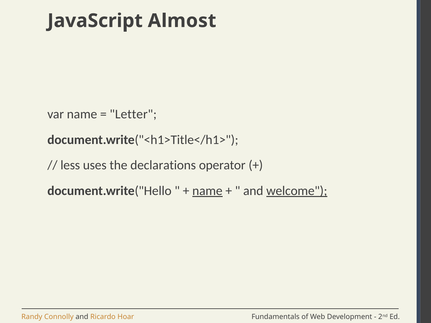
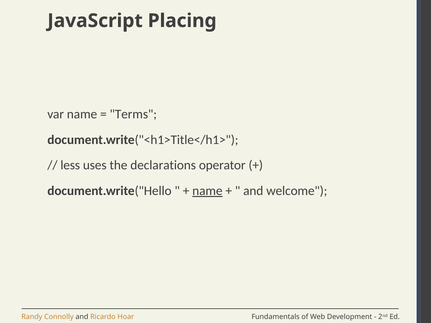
Almost: Almost -> Placing (182, 21)
Letter: Letter -> Terms (133, 114)
welcome underline: present -> none (297, 191)
